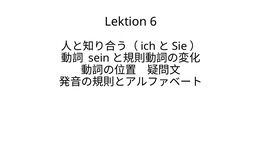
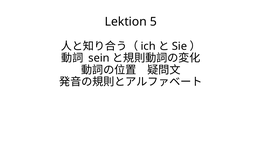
6: 6 -> 5 (153, 22)
